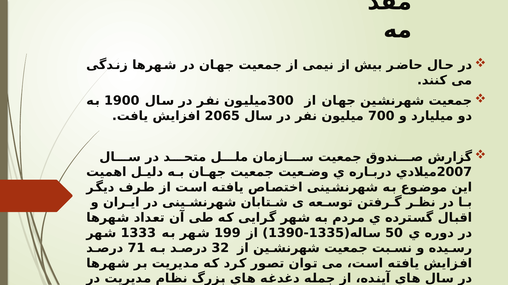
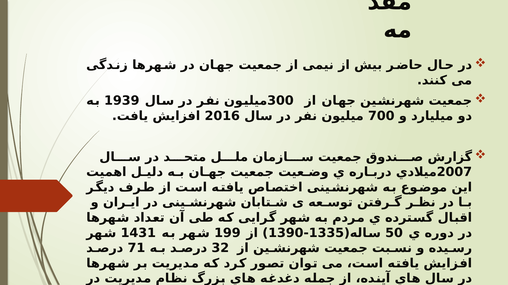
1900: 1900 -> 1939 (122, 101)
2065: 2065 -> 2016 (222, 116)
1333: 1333 -> 1431 (138, 233)
